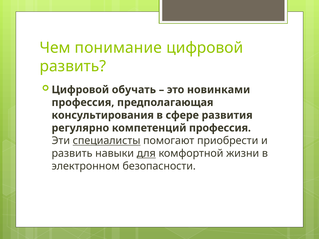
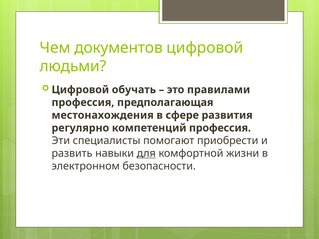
понимание: понимание -> документов (119, 48)
развить: развить -> людьми (73, 66)
новинками: новинками -> правилами (219, 90)
консультирования: консультирования -> местонахождения (103, 115)
специалисты underline: present -> none (107, 141)
